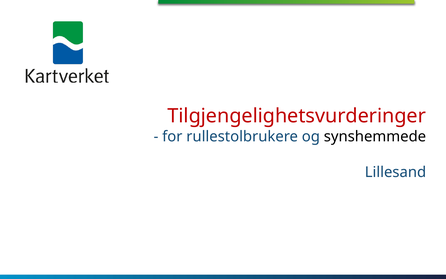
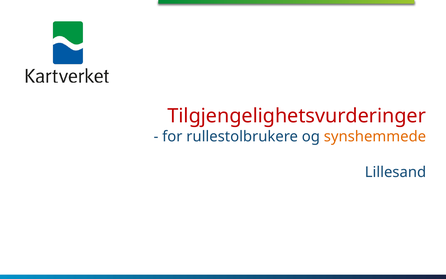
synshemmede colour: black -> orange (375, 136)
